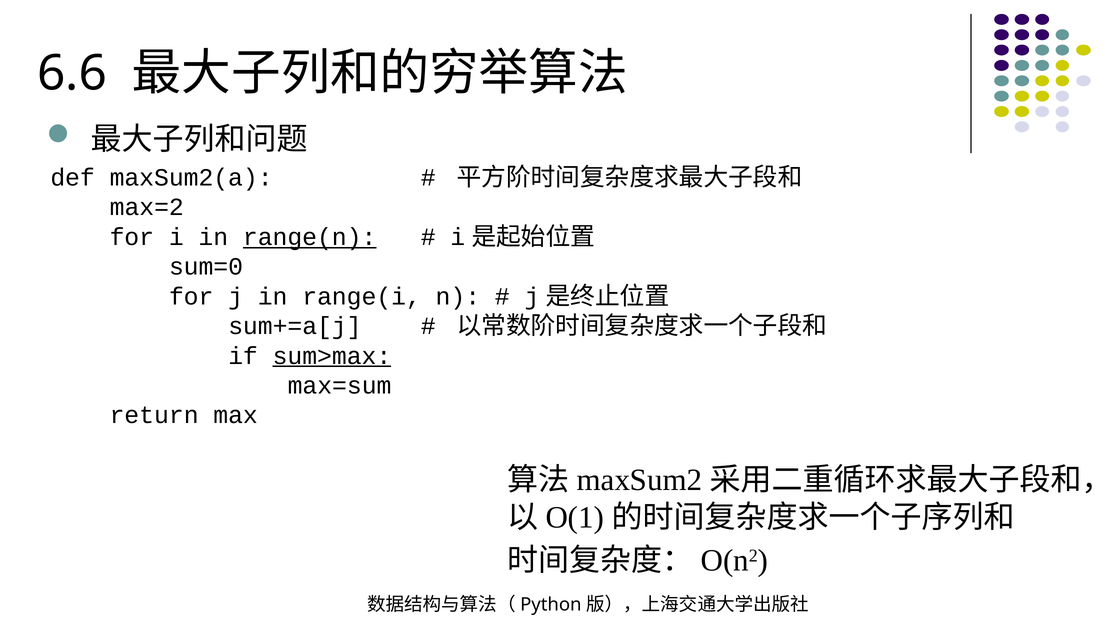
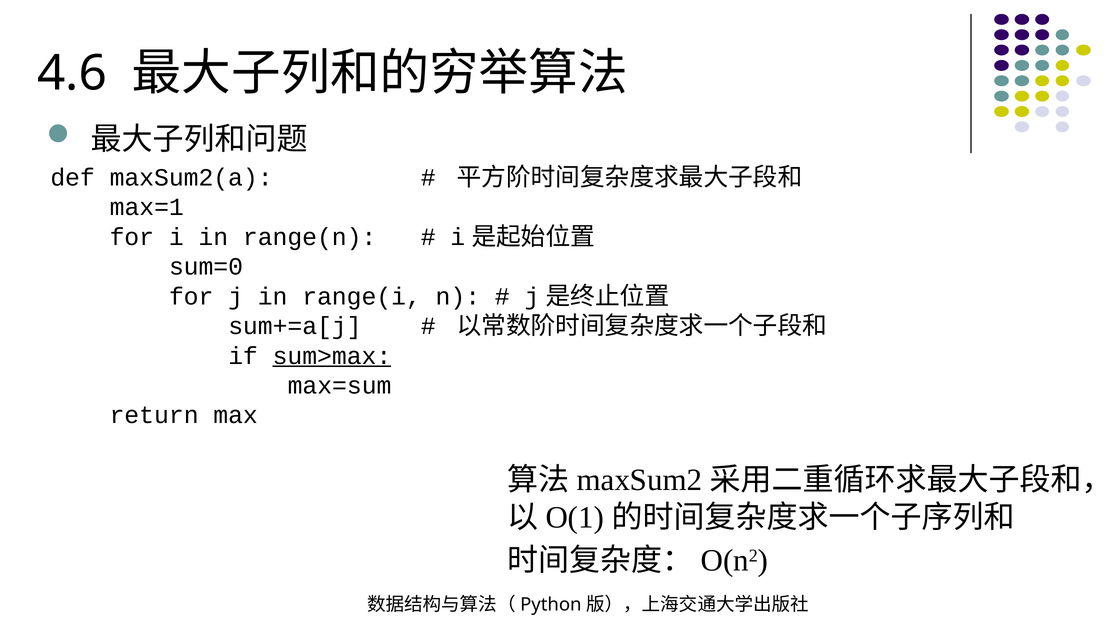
6.6: 6.6 -> 4.6 (72, 74)
max=2: max=2 -> max=1 (147, 207)
range(n underline: present -> none (310, 237)
